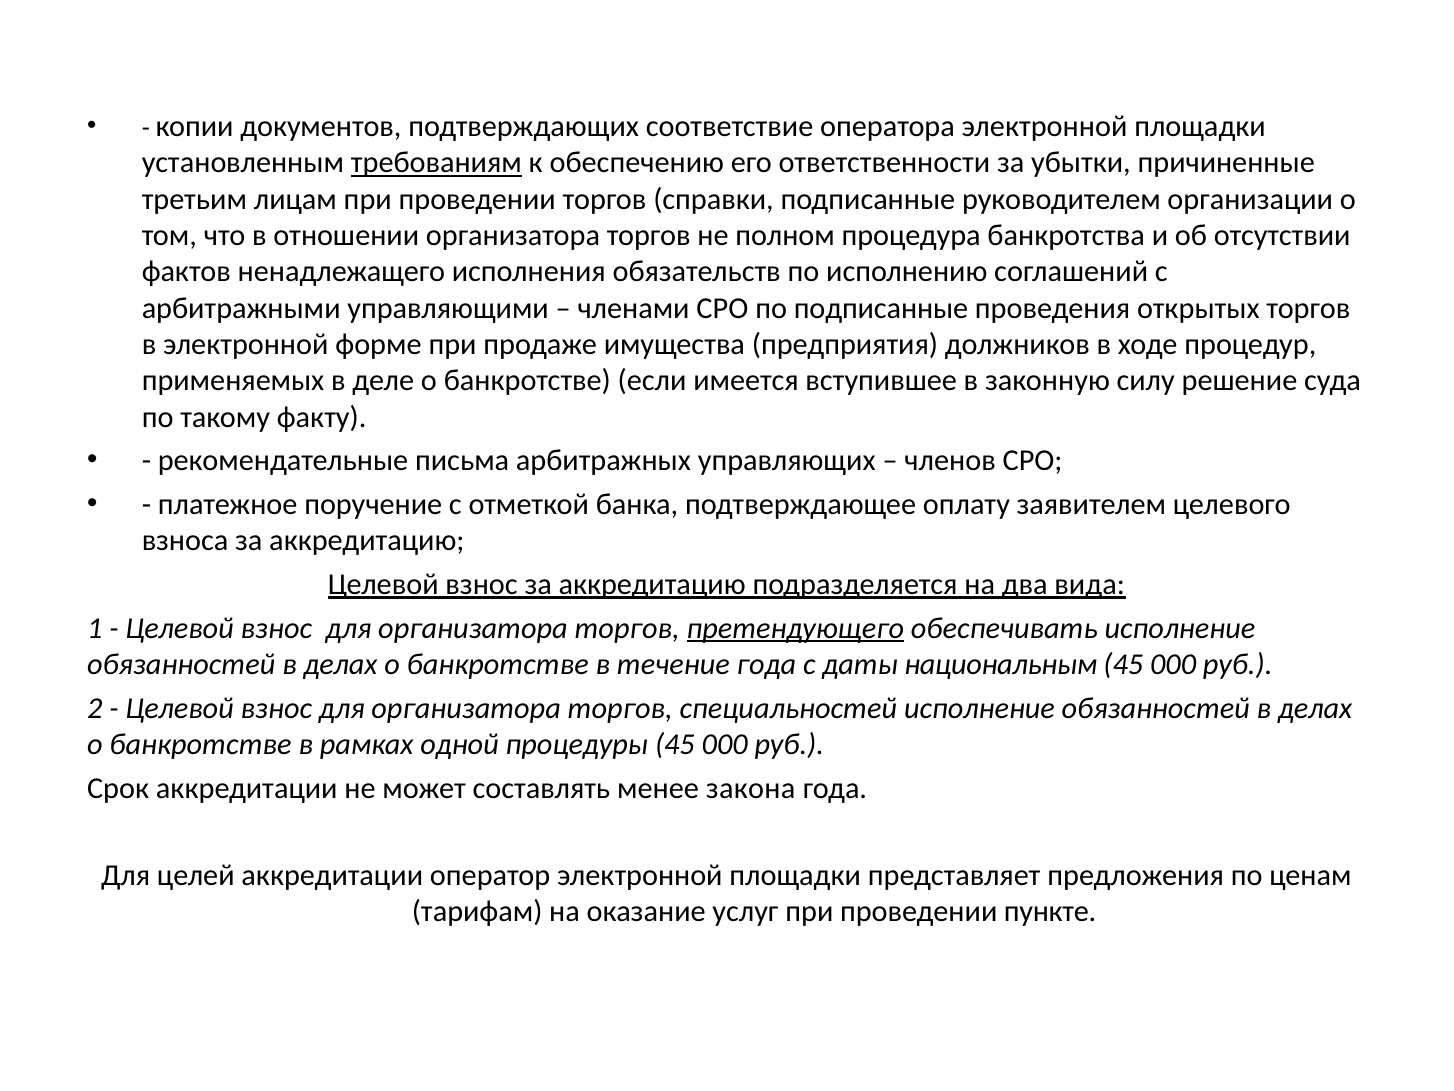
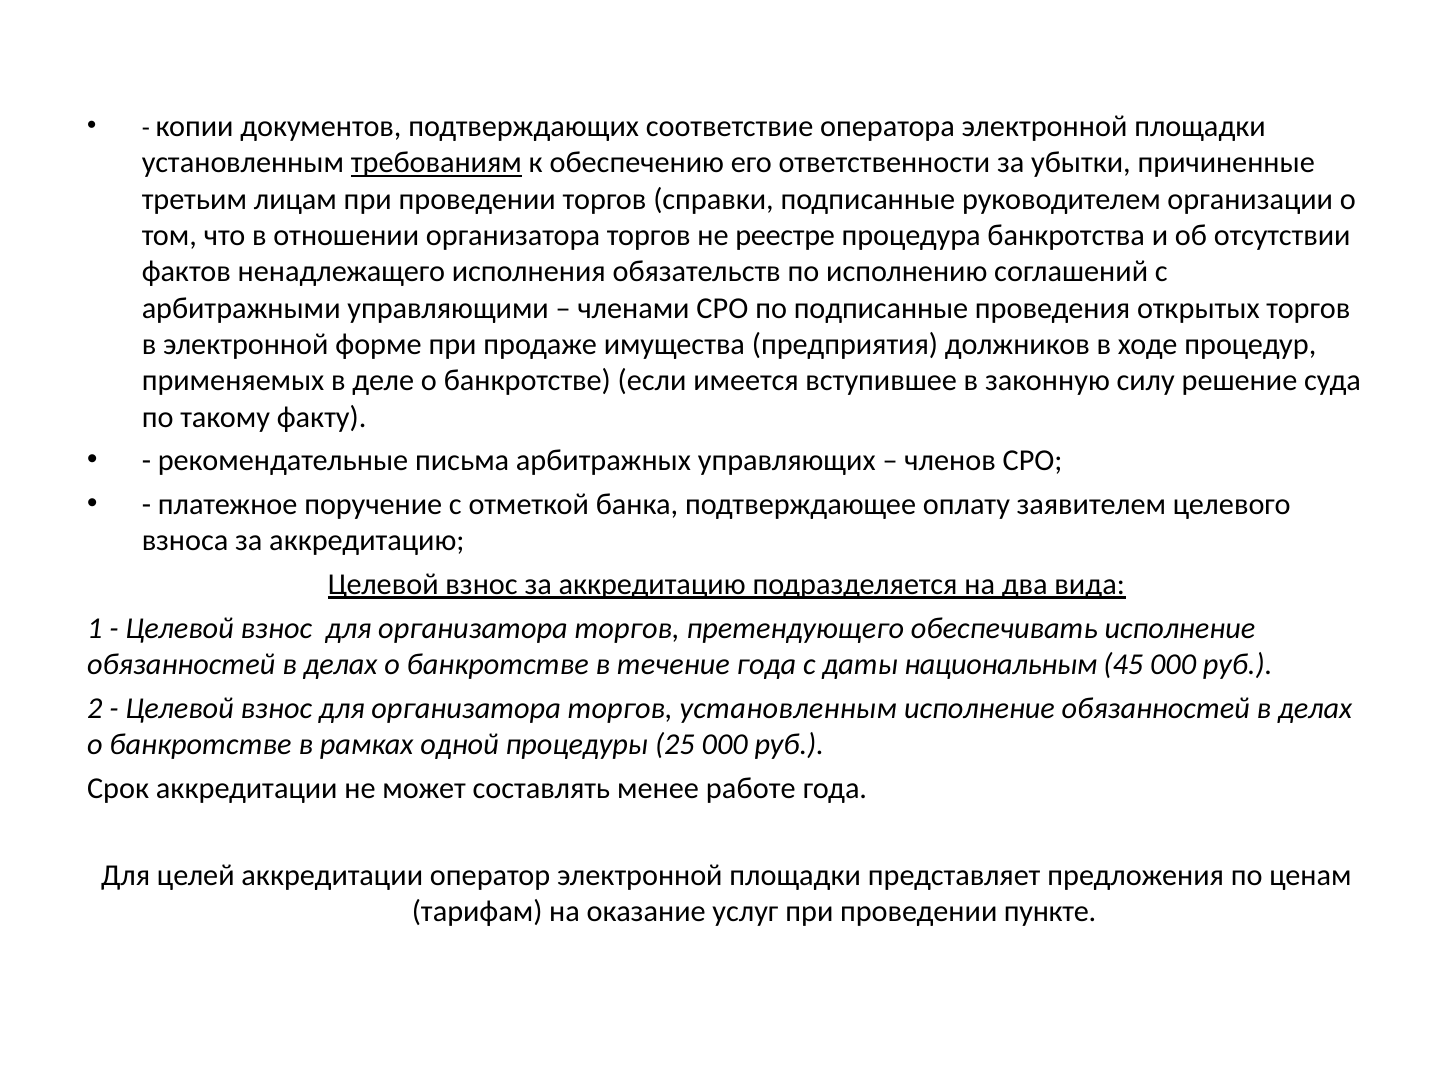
полном: полном -> реестре (785, 235)
претендующего underline: present -> none (795, 628)
торгов специальностей: специальностей -> установленным (788, 708)
процедуры 45: 45 -> 25 (675, 744)
закона: закона -> работе (751, 788)
